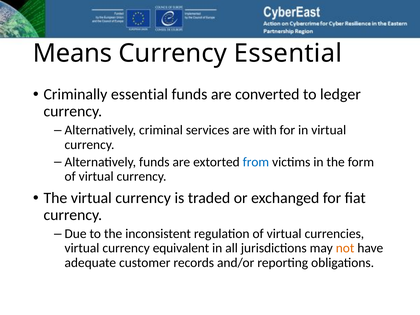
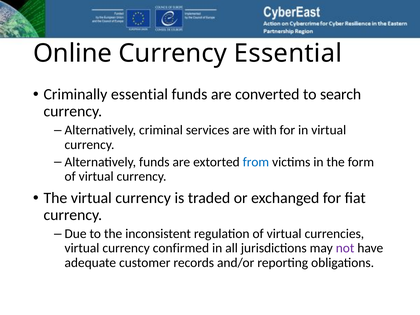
Means: Means -> Online (72, 53)
ledger: ledger -> search (341, 94)
equivalent: equivalent -> confirmed (181, 248)
not colour: orange -> purple (345, 248)
